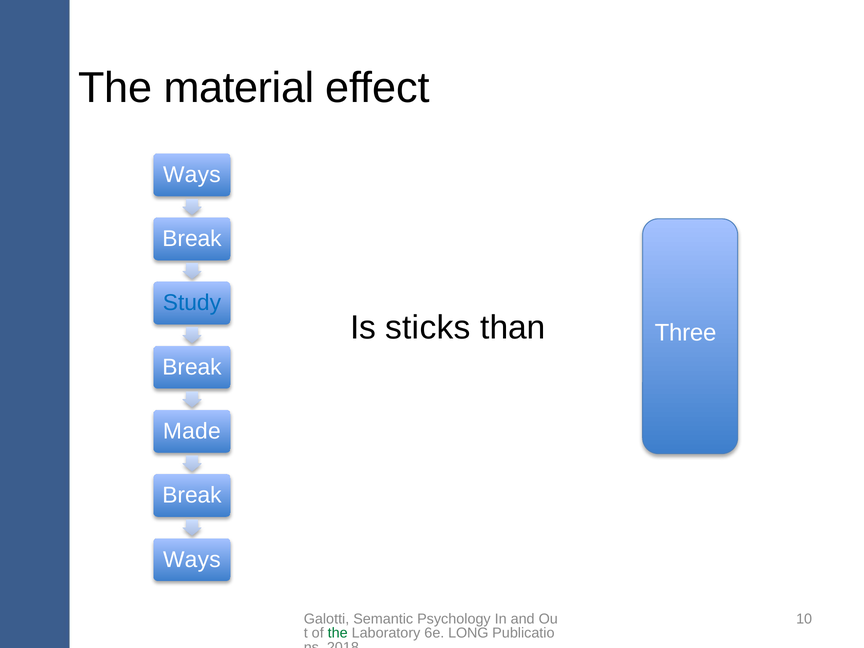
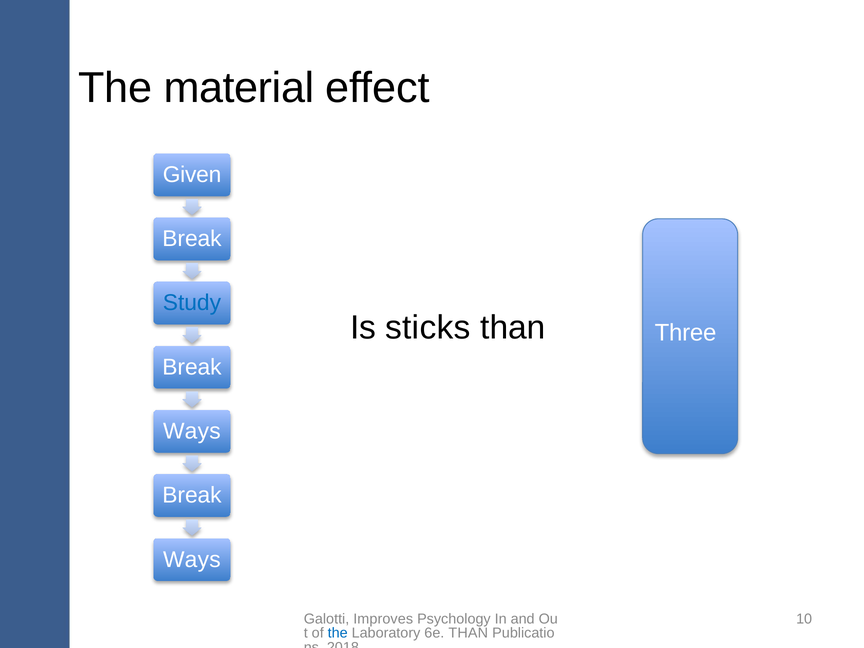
Ways: Ways -> Given (192, 175)
Made: Made -> Ways (192, 431)
Semantic: Semantic -> Improves (383, 619)
the colour: green -> blue (338, 633)
6e LONG: LONG -> THAN (468, 633)
